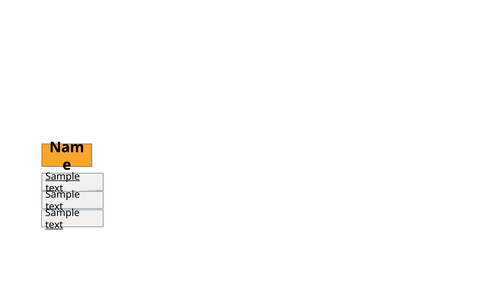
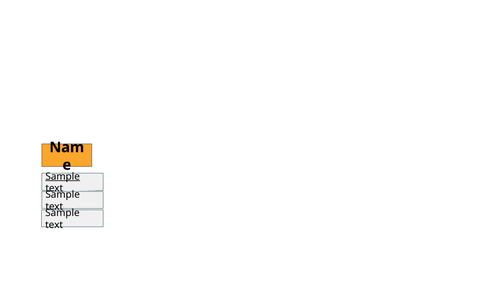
text underline: present -> none (54, 225)
